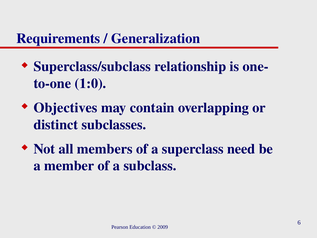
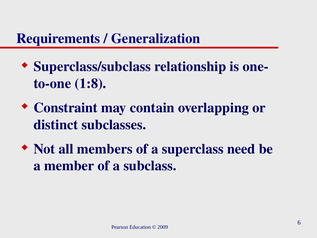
1:0: 1:0 -> 1:8 (90, 83)
Objectives: Objectives -> Constraint (66, 108)
